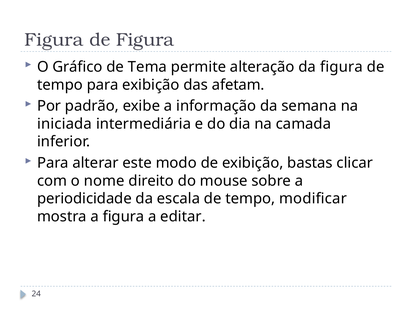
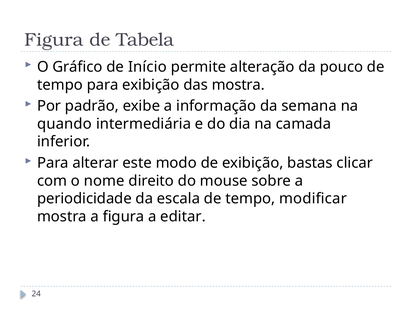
de Figura: Figura -> Tabela (145, 40)
Tema: Tema -> Início (147, 67)
da figura: figura -> pouco (342, 67)
das afetam: afetam -> mostra (238, 85)
iniciada: iniciada -> quando (65, 124)
